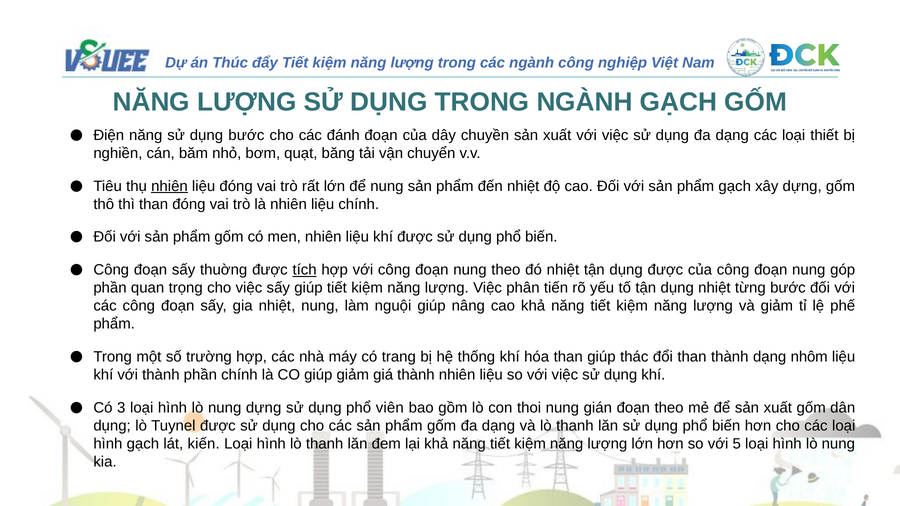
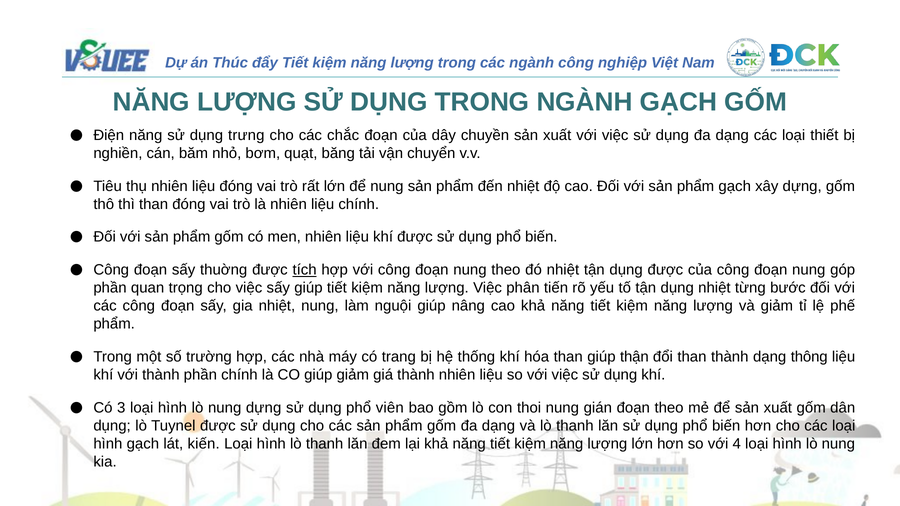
dụng bước: bước -> trưng (246, 135)
đánh: đánh -> chắc (343, 135)
nhiên underline: present -> none (169, 186)
thác: thác -> thận (634, 357)
nhôm: nhôm -> thông (809, 357)
5: 5 -> 4 (737, 444)
